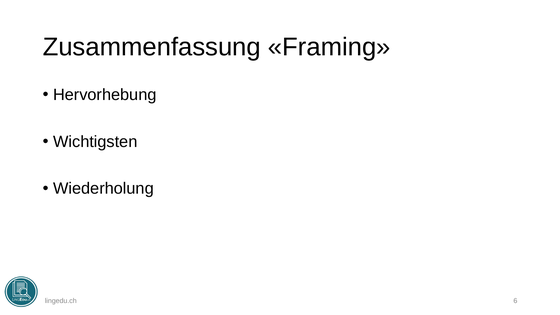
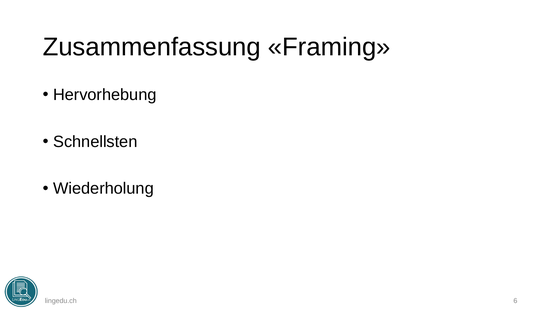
Wichtigsten: Wichtigsten -> Schnellsten (95, 142)
